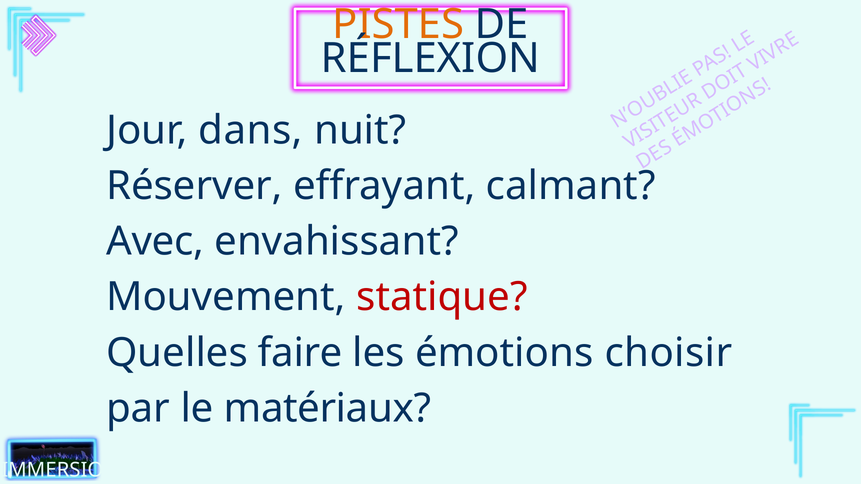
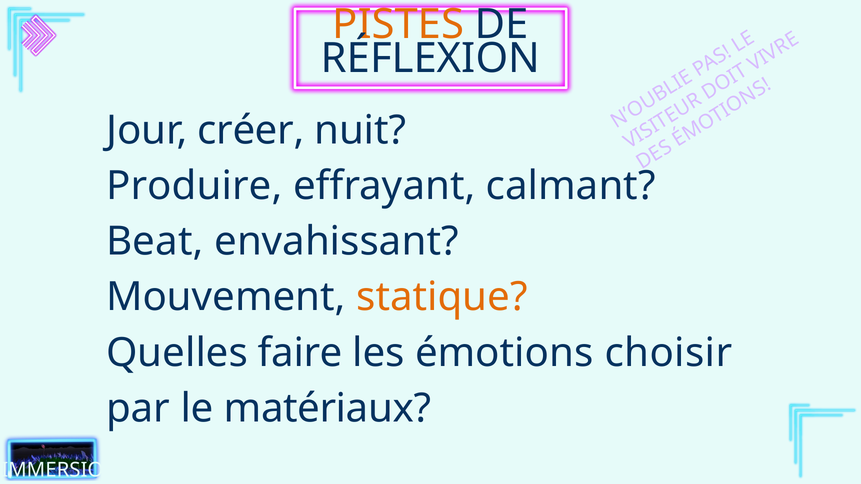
dans: dans -> créer (251, 130)
Réserver: Réserver -> Produire (194, 186)
Avec: Avec -> Beat (155, 242)
statique colour: red -> orange (442, 297)
